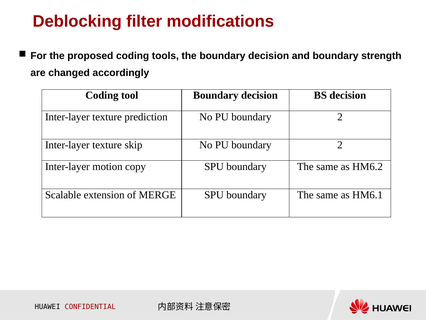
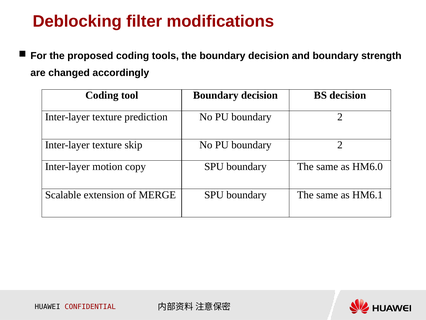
HM6.2: HM6.2 -> HM6.0 (368, 166)
